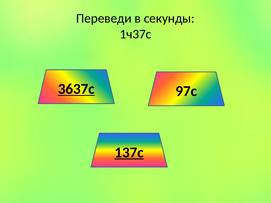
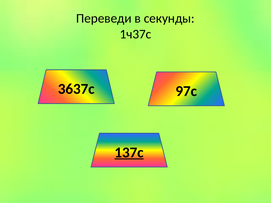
3637с underline: present -> none (76, 89)
